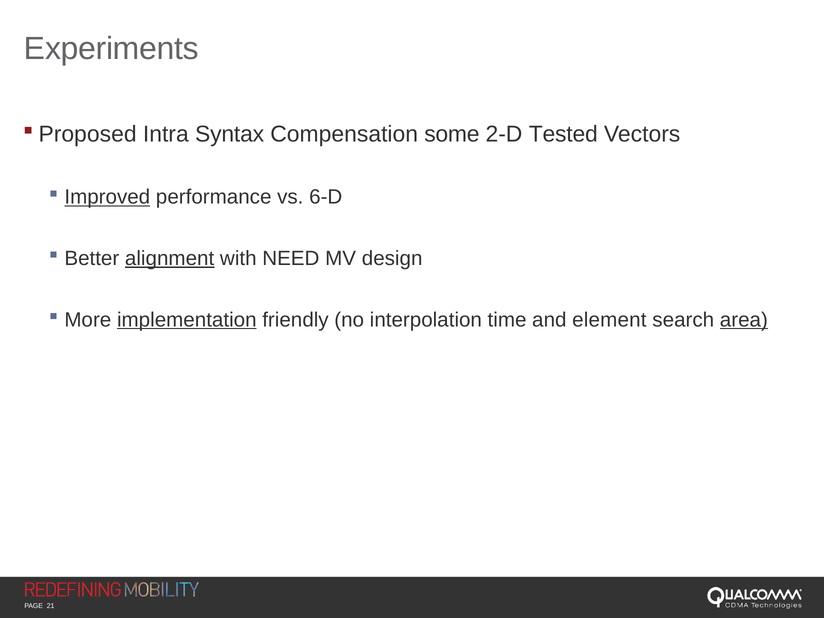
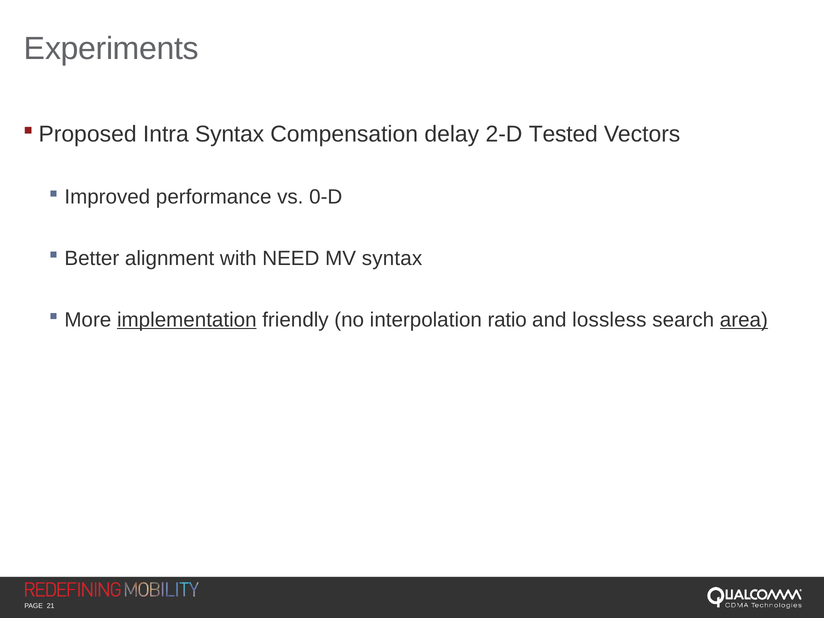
some: some -> delay (452, 134)
Improved underline: present -> none (107, 197)
6-D: 6-D -> 0-D (326, 197)
alignment underline: present -> none (170, 258)
MV design: design -> syntax (392, 258)
time: time -> ratio (507, 320)
element: element -> lossless (609, 320)
